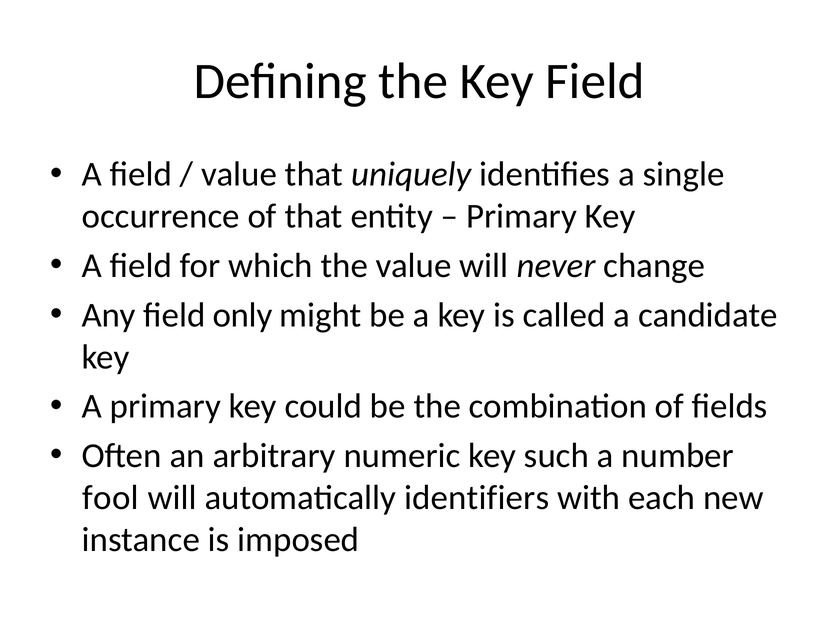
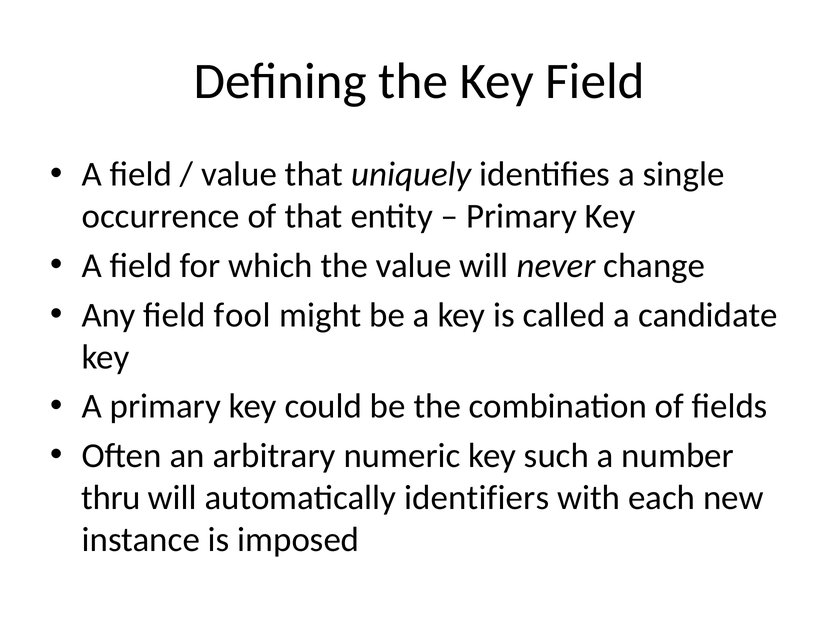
only: only -> fool (242, 315)
fool: fool -> thru (111, 498)
